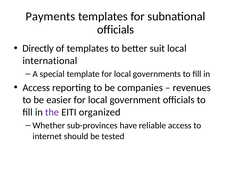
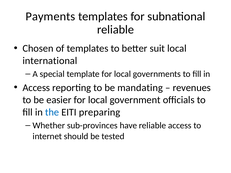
officials: officials -> reliable (115, 30)
Directly: Directly -> Chosen (38, 48)
companies: companies -> mandating (140, 88)
the colour: purple -> blue (52, 112)
organized: organized -> preparing (100, 112)
